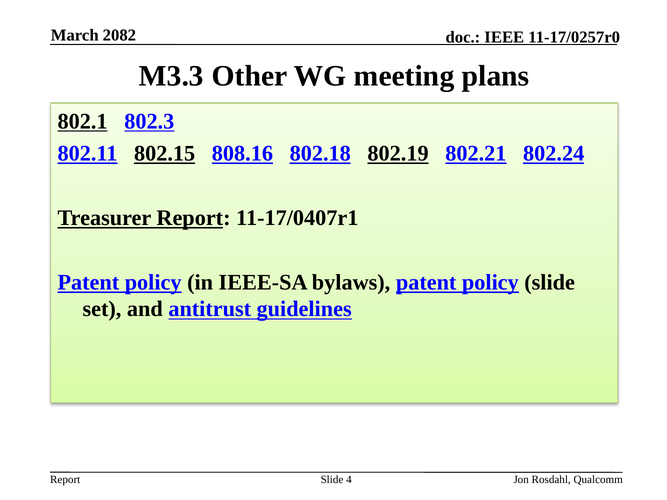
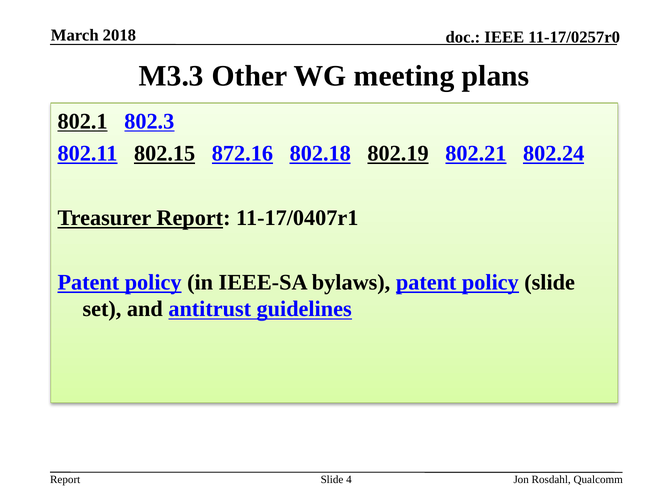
2082: 2082 -> 2018 (119, 35)
808.16: 808.16 -> 872.16 (242, 154)
